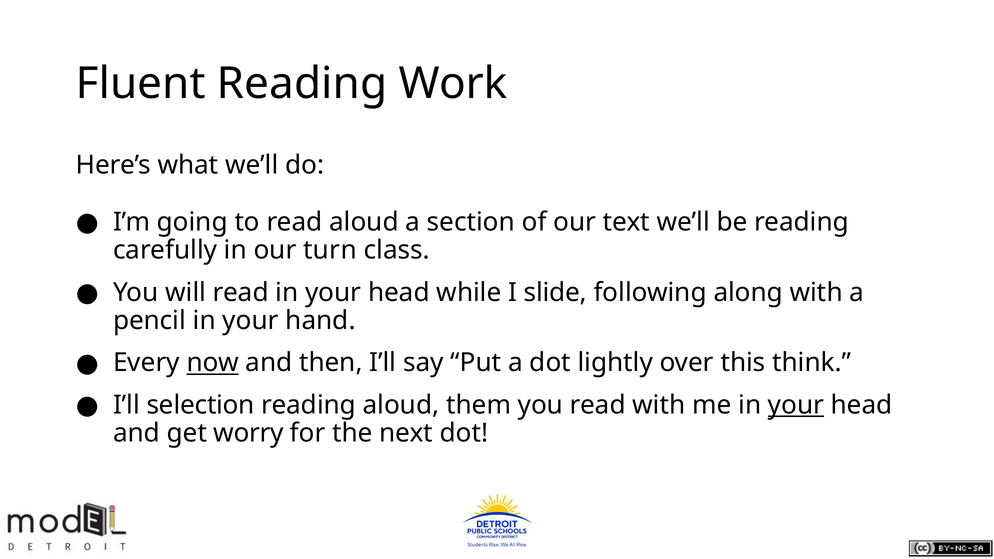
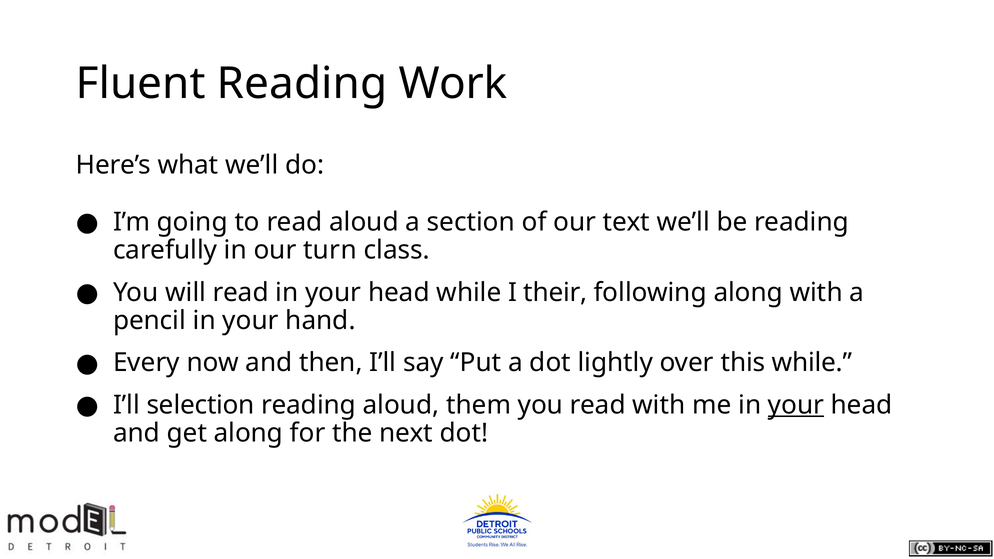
slide: slide -> their (555, 292)
now underline: present -> none (213, 363)
this think: think -> while (812, 363)
get worry: worry -> along (248, 433)
